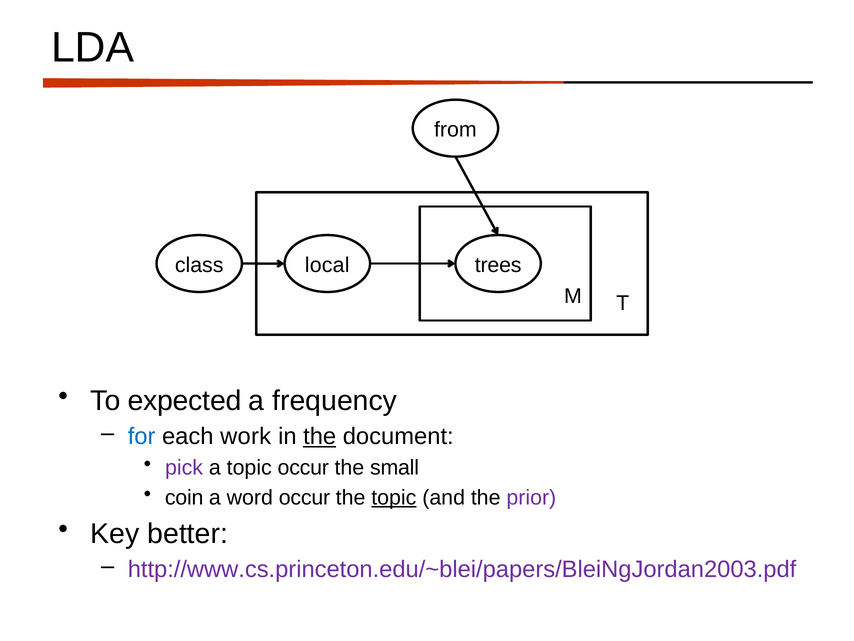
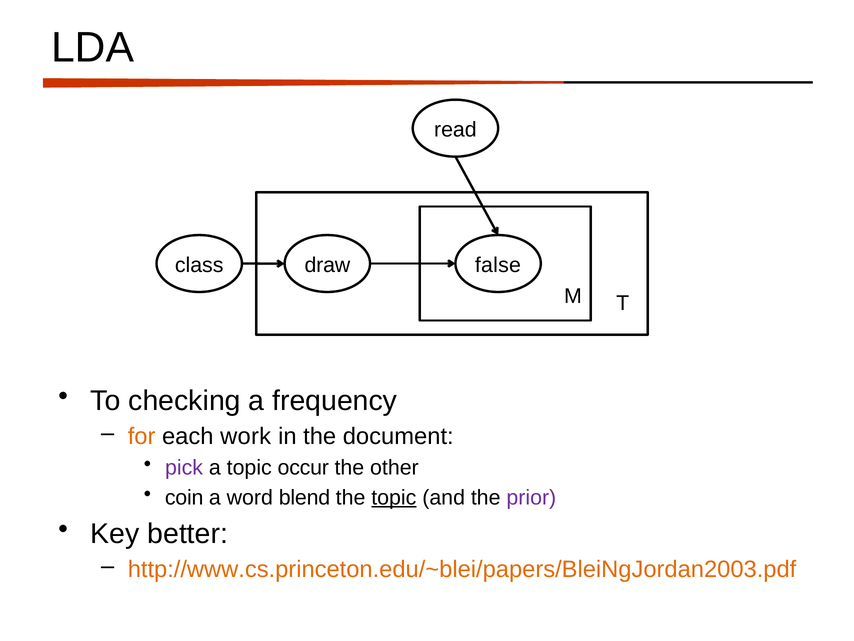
from: from -> read (455, 130)
local: local -> draw (327, 265)
trees: trees -> false (498, 265)
expected: expected -> checking (184, 401)
for colour: blue -> orange (142, 436)
the underline: present -> none (320, 436)
small: small -> other (394, 467)
word occur: occur -> blend (304, 497)
http://www.cs.princeton.edu/~blei/papers/BleiNgJordan2003.pdf colour: purple -> orange (462, 569)
